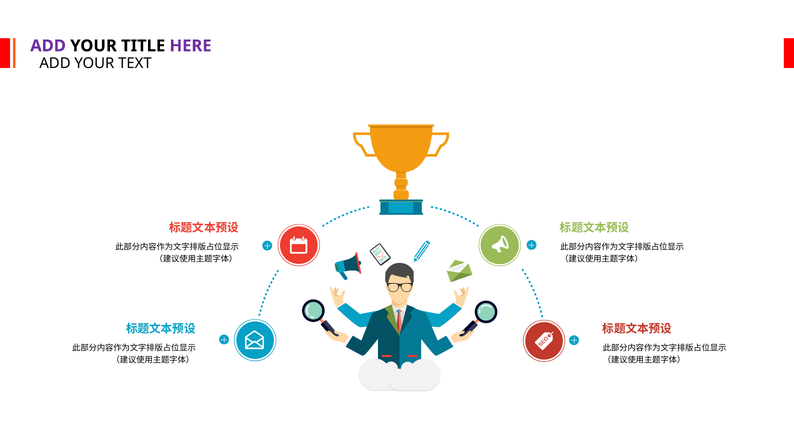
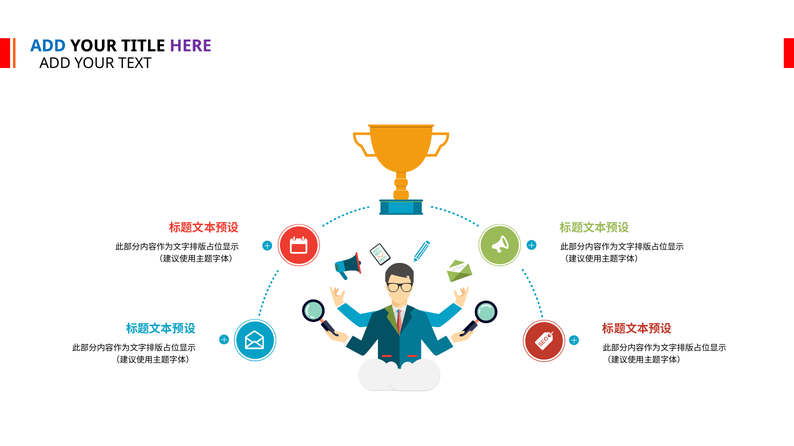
ADD colour: purple -> blue (48, 46)
